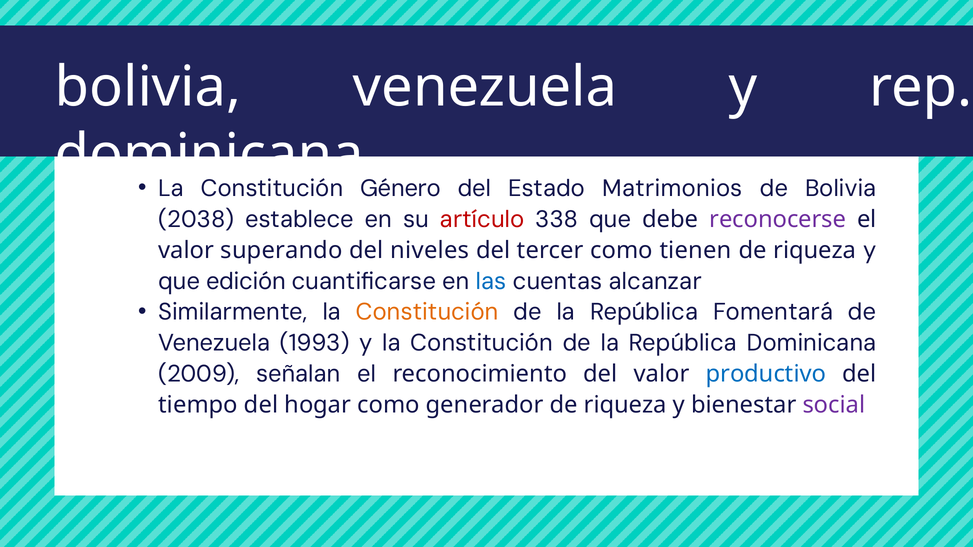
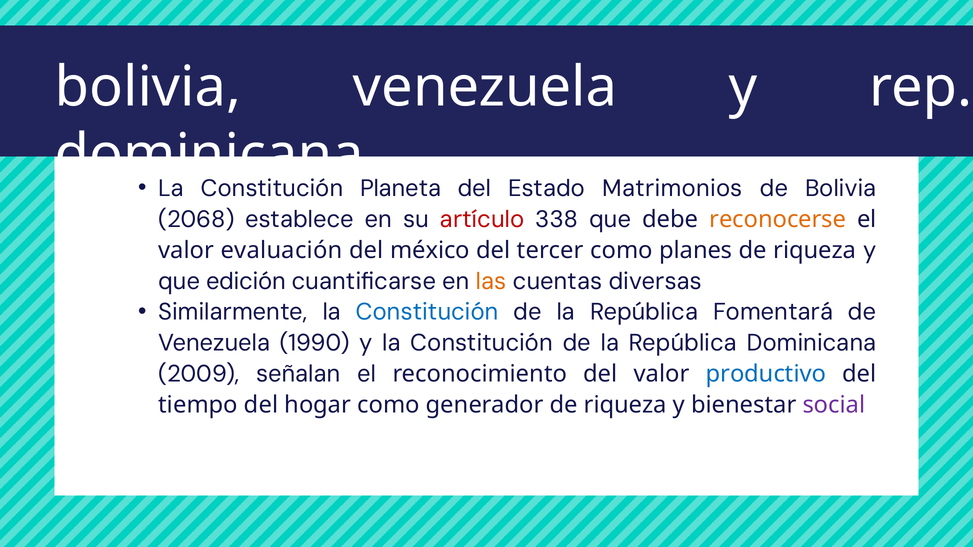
Género: Género -> Planeta (401, 189)
2038: 2038 -> 2068 (196, 219)
reconocerse colour: purple -> orange (778, 219)
superando: superando -> evaluación (282, 250)
niveles: niveles -> méxico (430, 250)
tienen: tienen -> planes (696, 250)
las colour: blue -> orange (491, 281)
alcanzar: alcanzar -> diversas (655, 281)
Constitución colour: orange -> blue (427, 312)
1993: 1993 -> 1990 (315, 343)
